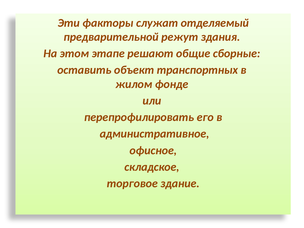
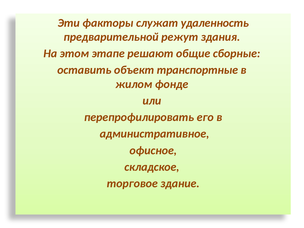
отделяемый: отделяемый -> удаленность (215, 23)
транспортных: транспортных -> транспортные (197, 70)
